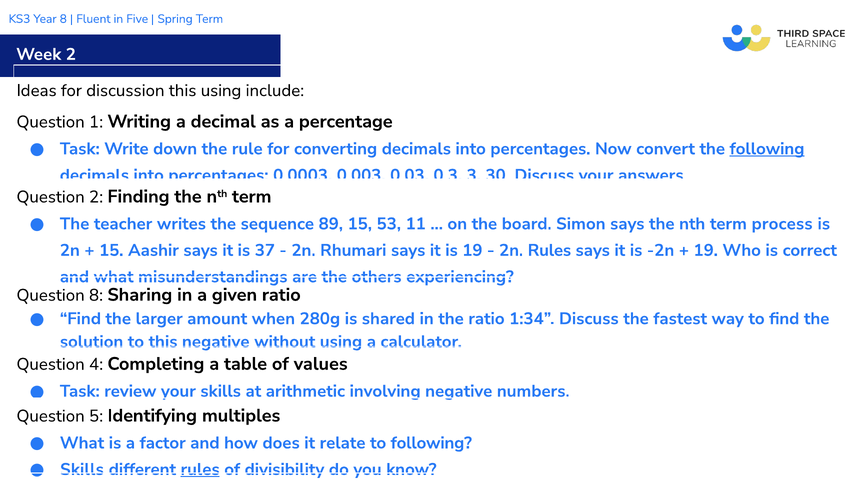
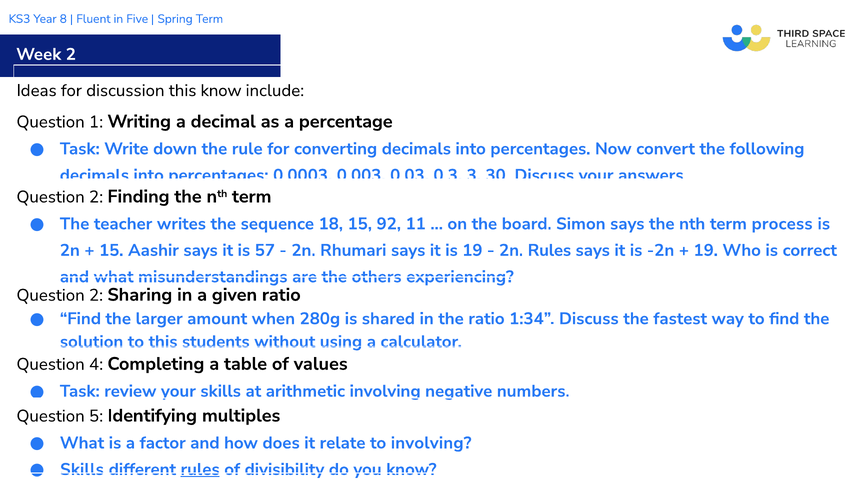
this using: using -> know (221, 90)
following underline: present -> none (767, 149)
89: 89 -> 18 (331, 224)
53: 53 -> 92 (389, 224)
37: 37 -> 57 (265, 250)
8: 8 -> 2 (96, 295)
this negative: negative -> students (216, 341)
to following: following -> involving (431, 443)
